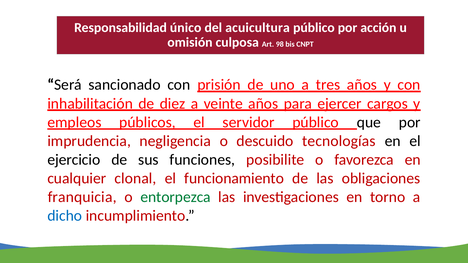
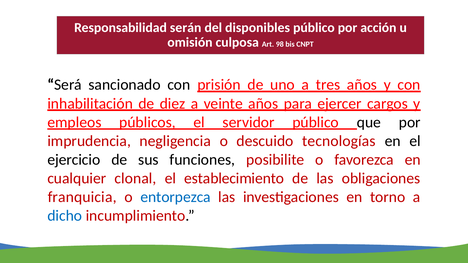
único: único -> serán (186, 28)
acuicultura: acuicultura -> disponibles (258, 28)
funcionamiento: funcionamiento -> establecimiento (234, 179)
entorpezca colour: green -> blue (176, 197)
